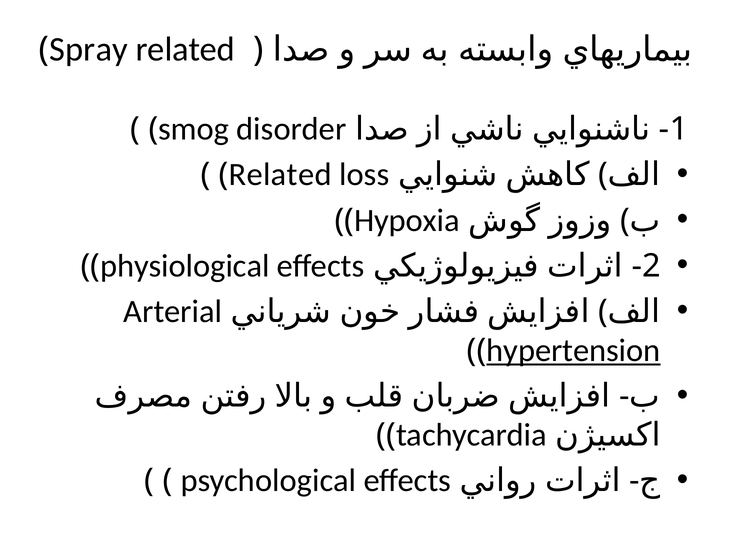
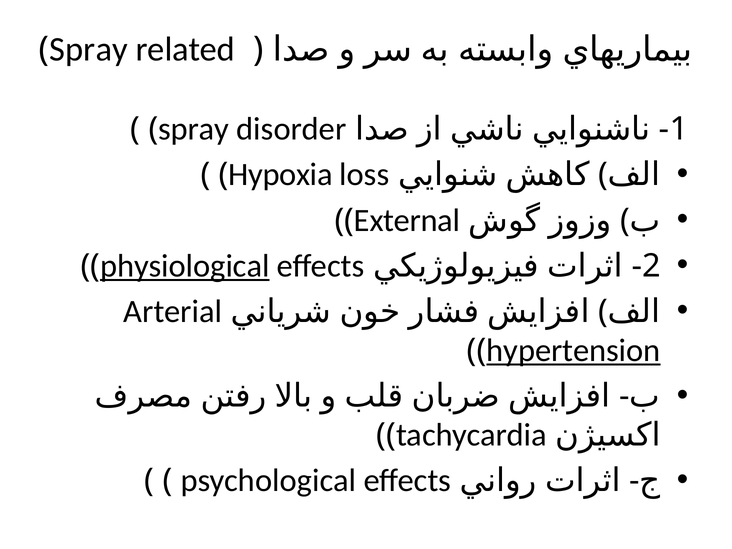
smog: smog -> spray (194, 129)
Related: Related -> Hypoxia (280, 175)
Hypoxia: Hypoxia -> External (407, 220)
physiological underline: none -> present (185, 266)
